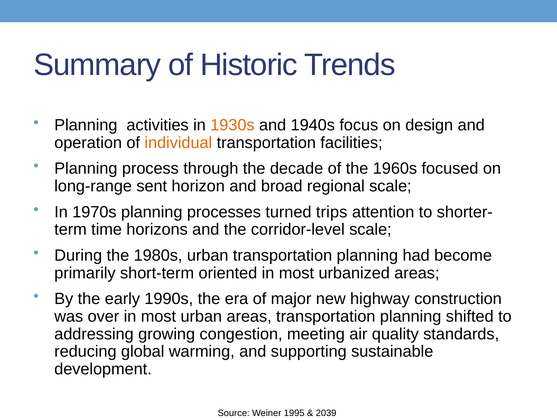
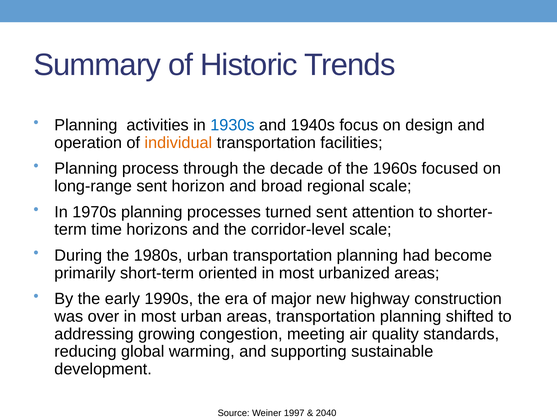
1930s colour: orange -> blue (232, 125)
turned trips: trips -> sent (332, 212)
1995: 1995 -> 1997 (294, 413)
2039: 2039 -> 2040 (326, 413)
